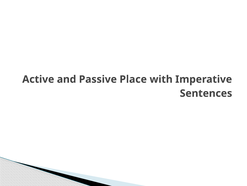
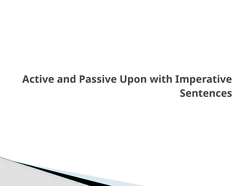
Place: Place -> Upon (133, 79)
